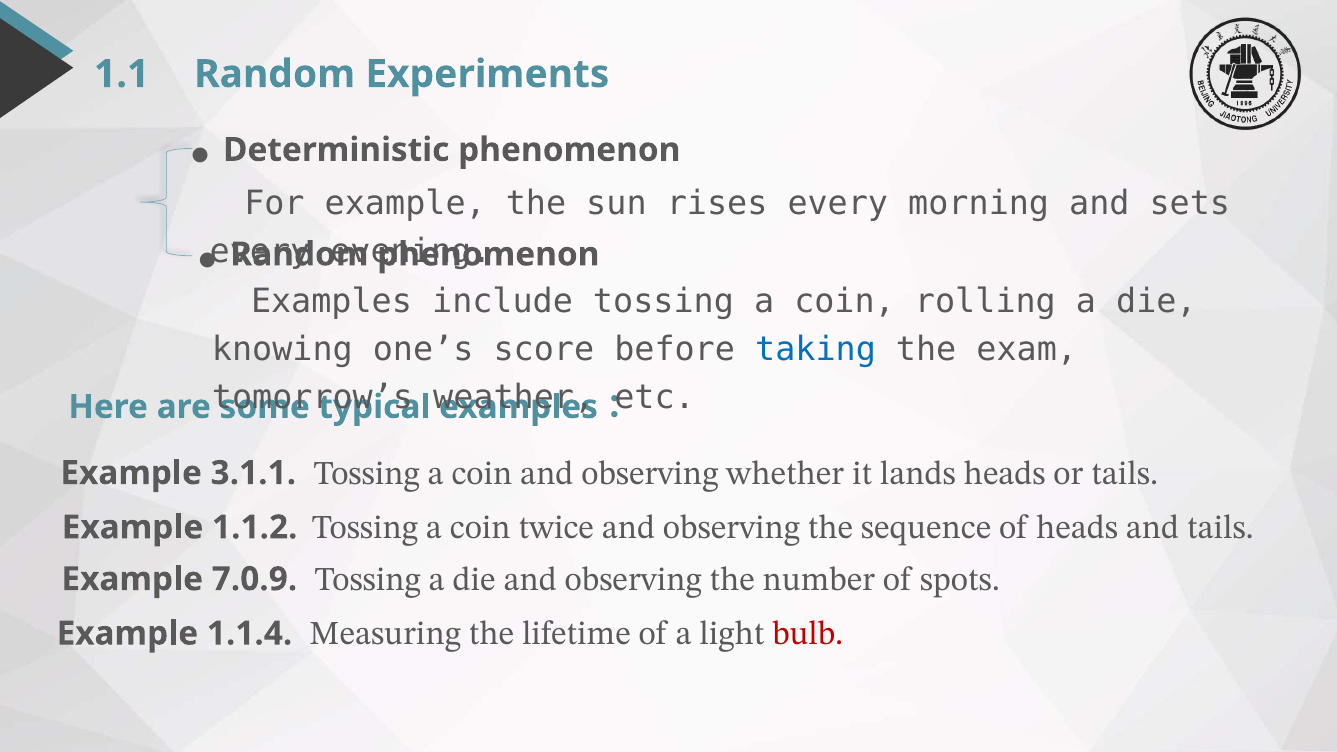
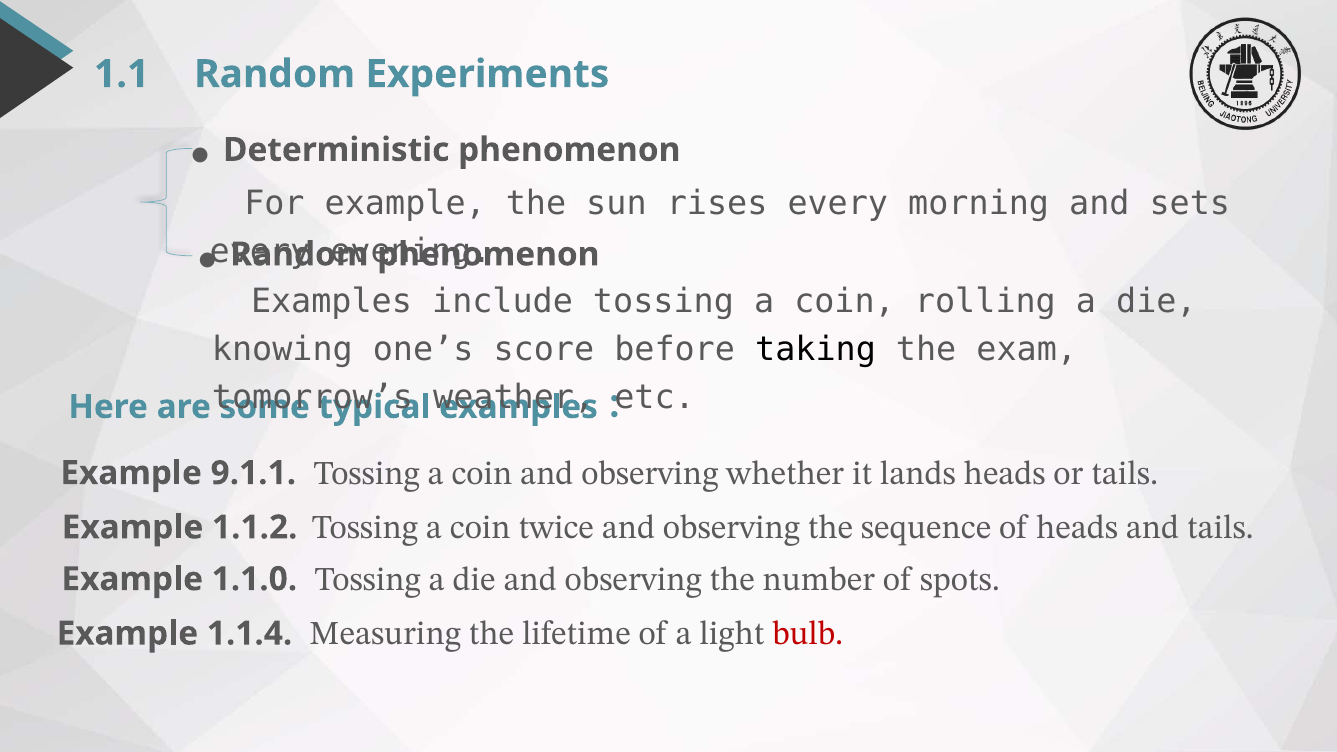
taking colour: blue -> black (816, 350)
3.1.1: 3.1.1 -> 9.1.1 (253, 473)
7.0.9: 7.0.9 -> 1.1.0 (254, 579)
